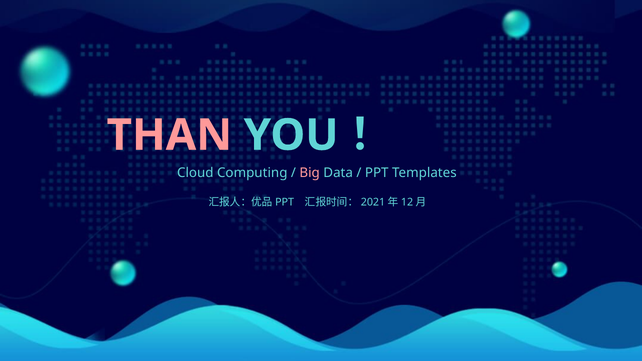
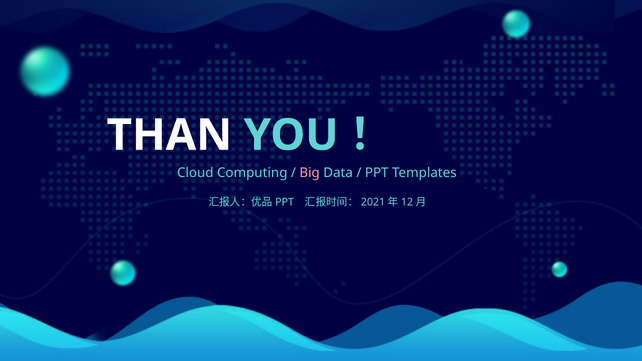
THAN colour: pink -> white (169, 135)
